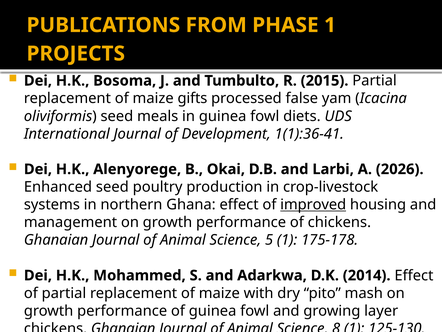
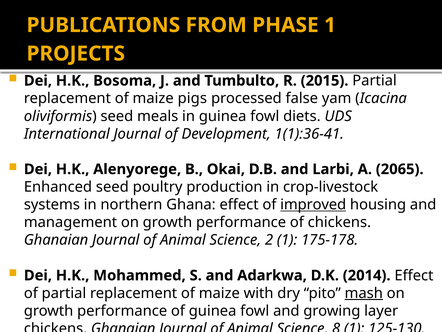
gifts: gifts -> pigs (192, 98)
2026: 2026 -> 2065 (400, 169)
5: 5 -> 2 (269, 240)
mash underline: none -> present (364, 293)
